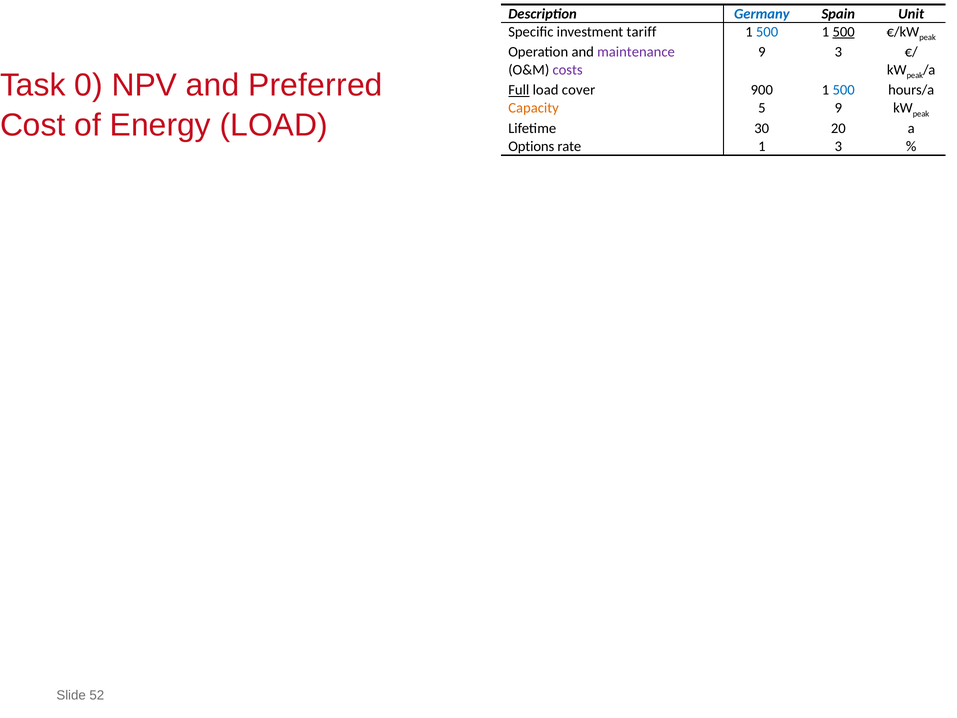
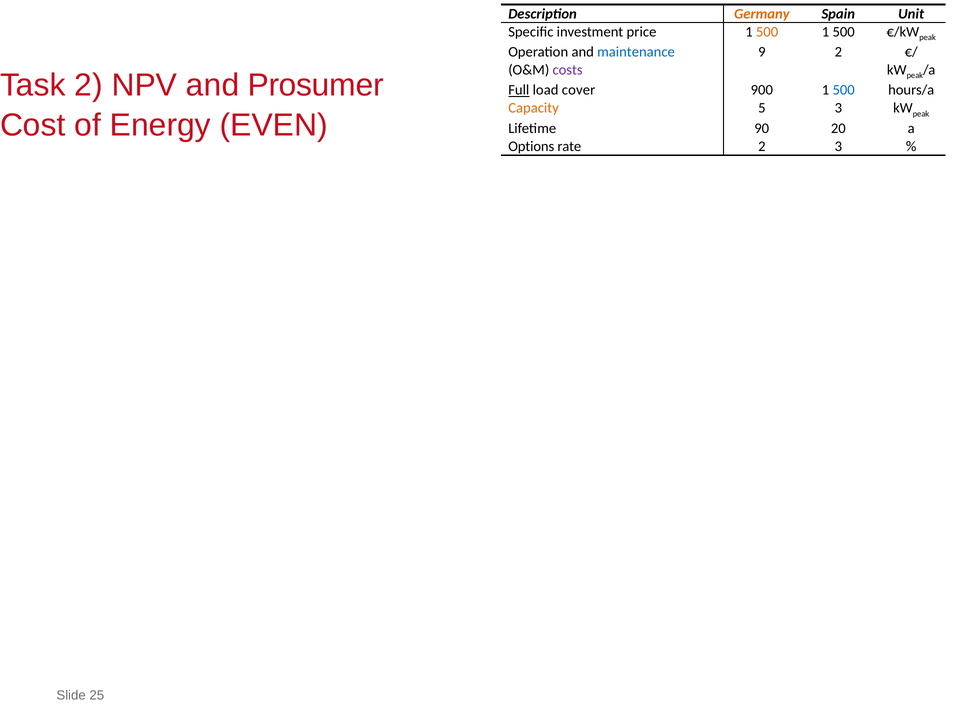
Germany colour: blue -> orange (762, 14)
tariff: tariff -> price (642, 32)
500 colour: blue -> orange (767, 32)
500 underline: present -> none (844, 32)
maintenance colour: purple -> blue (636, 52)
9 3: 3 -> 2 (838, 52)
Task 0: 0 -> 2 (89, 85)
Preferred: Preferred -> Prosumer (316, 85)
5 9: 9 -> 3 (838, 108)
Energy LOAD: LOAD -> EVEN (274, 125)
30: 30 -> 90 (762, 128)
rate 1: 1 -> 2 (762, 146)
52: 52 -> 25 (97, 695)
